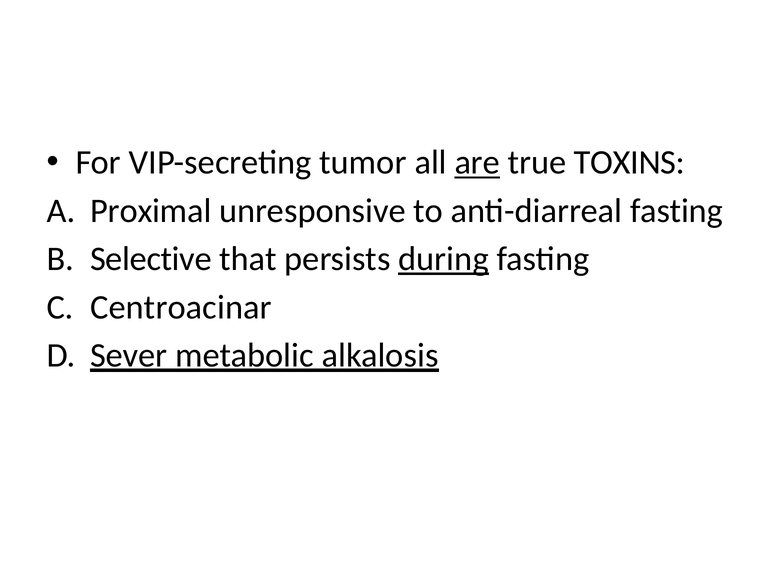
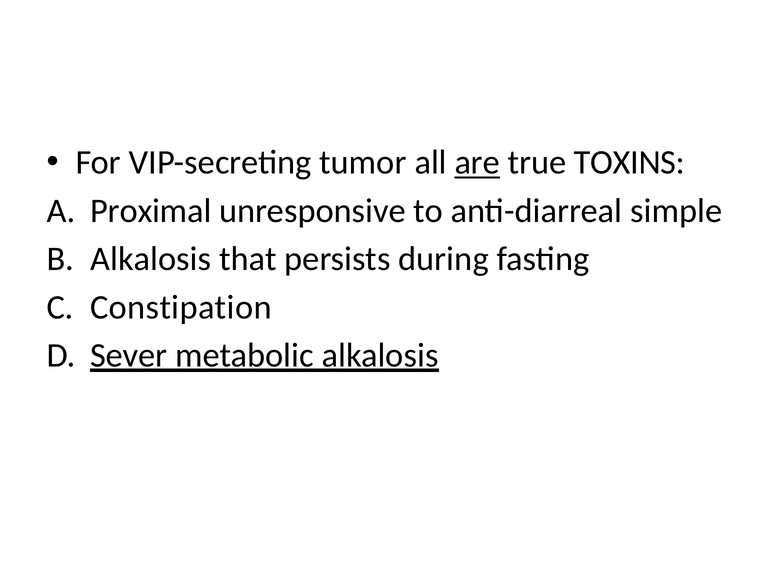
anti-diarreal fasting: fasting -> simple (676, 211)
Selective: Selective -> Alkalosis (151, 259)
during underline: present -> none (443, 259)
Centroacinar: Centroacinar -> Constipation (181, 307)
